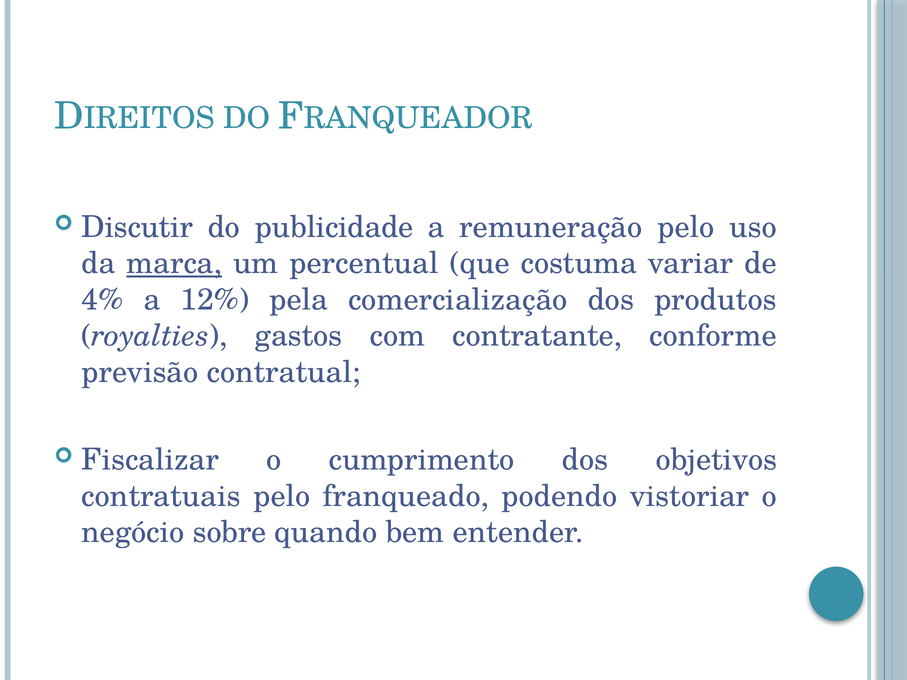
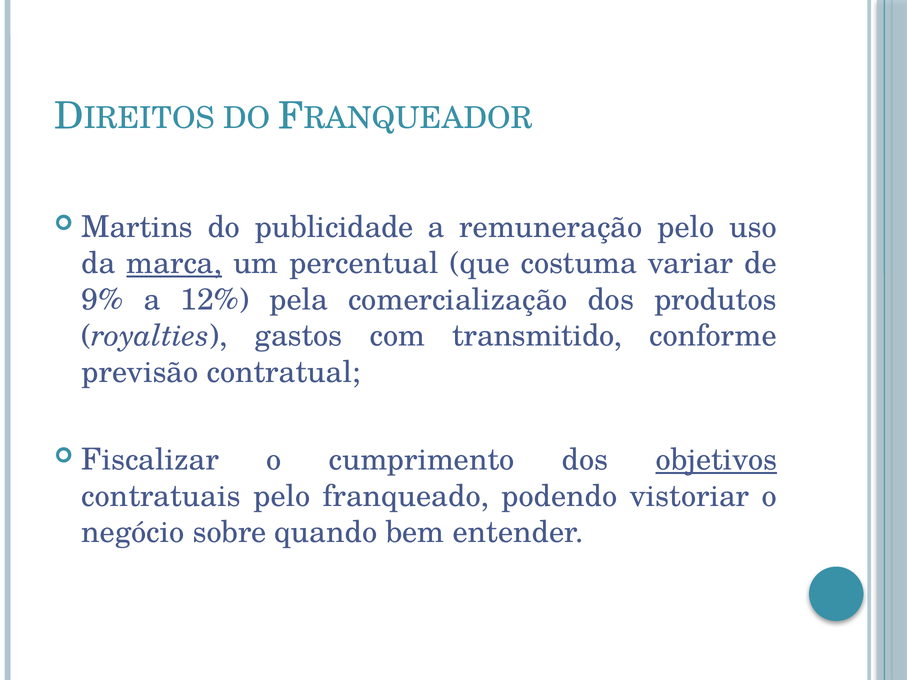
Discutir: Discutir -> Martins (137, 227)
4%: 4% -> 9% (102, 300)
contratante: contratante -> transmitido (537, 336)
objetivos underline: none -> present (716, 460)
